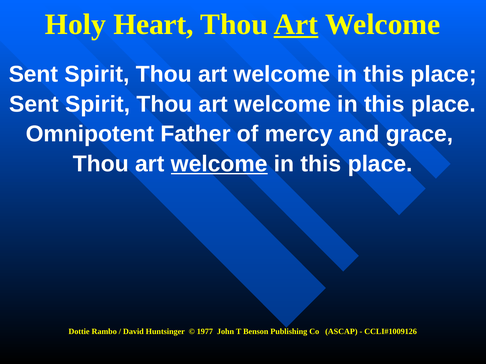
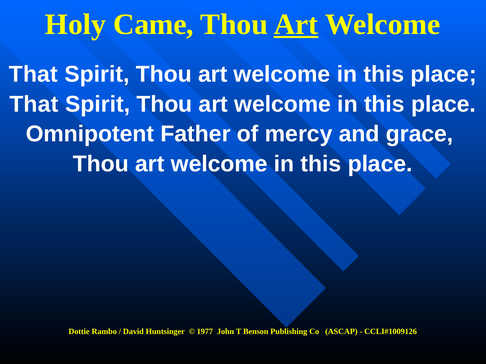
Heart: Heart -> Came (153, 24)
Sent: Sent -> That (33, 75)
Sent: Sent -> That (34, 104)
welcome underline: present -> none (219, 164)
